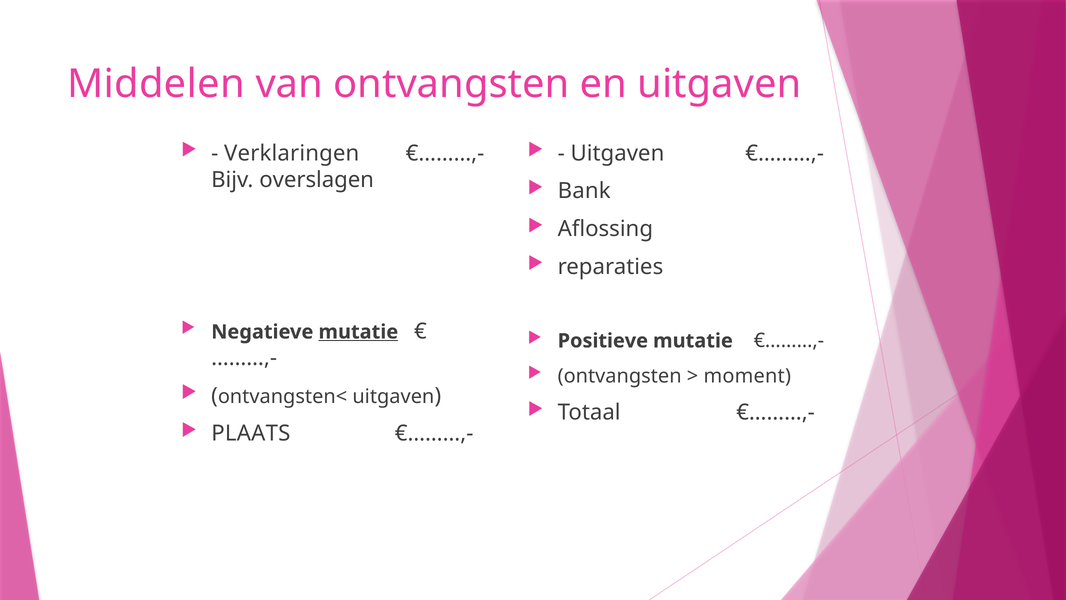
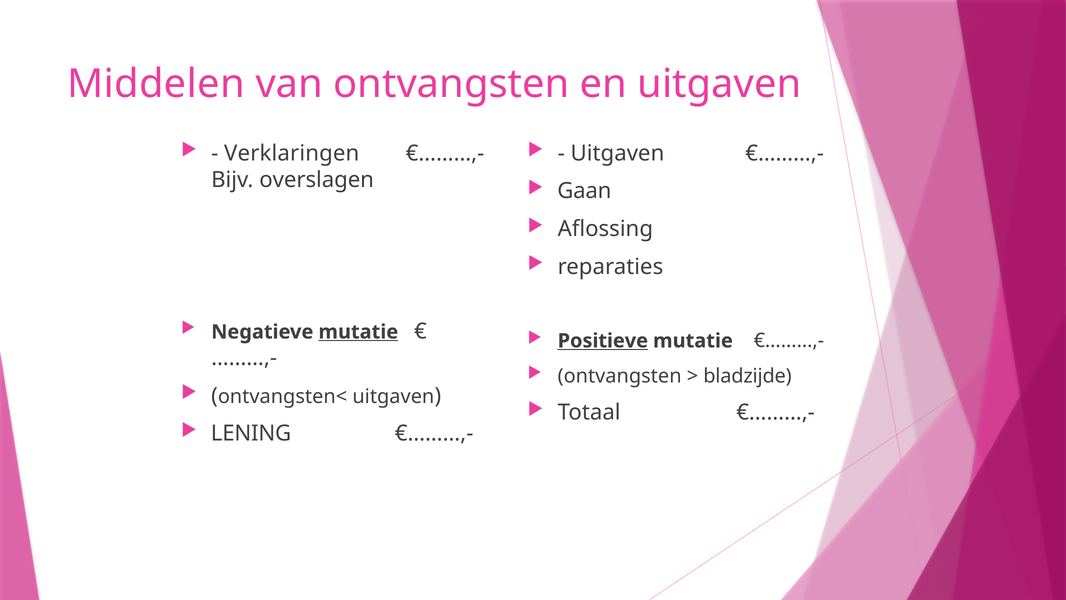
Bank: Bank -> Gaan (584, 191)
Positieve underline: none -> present (603, 341)
moment: moment -> bladzijde (747, 376)
PLAATS: PLAATS -> LENING (251, 433)
